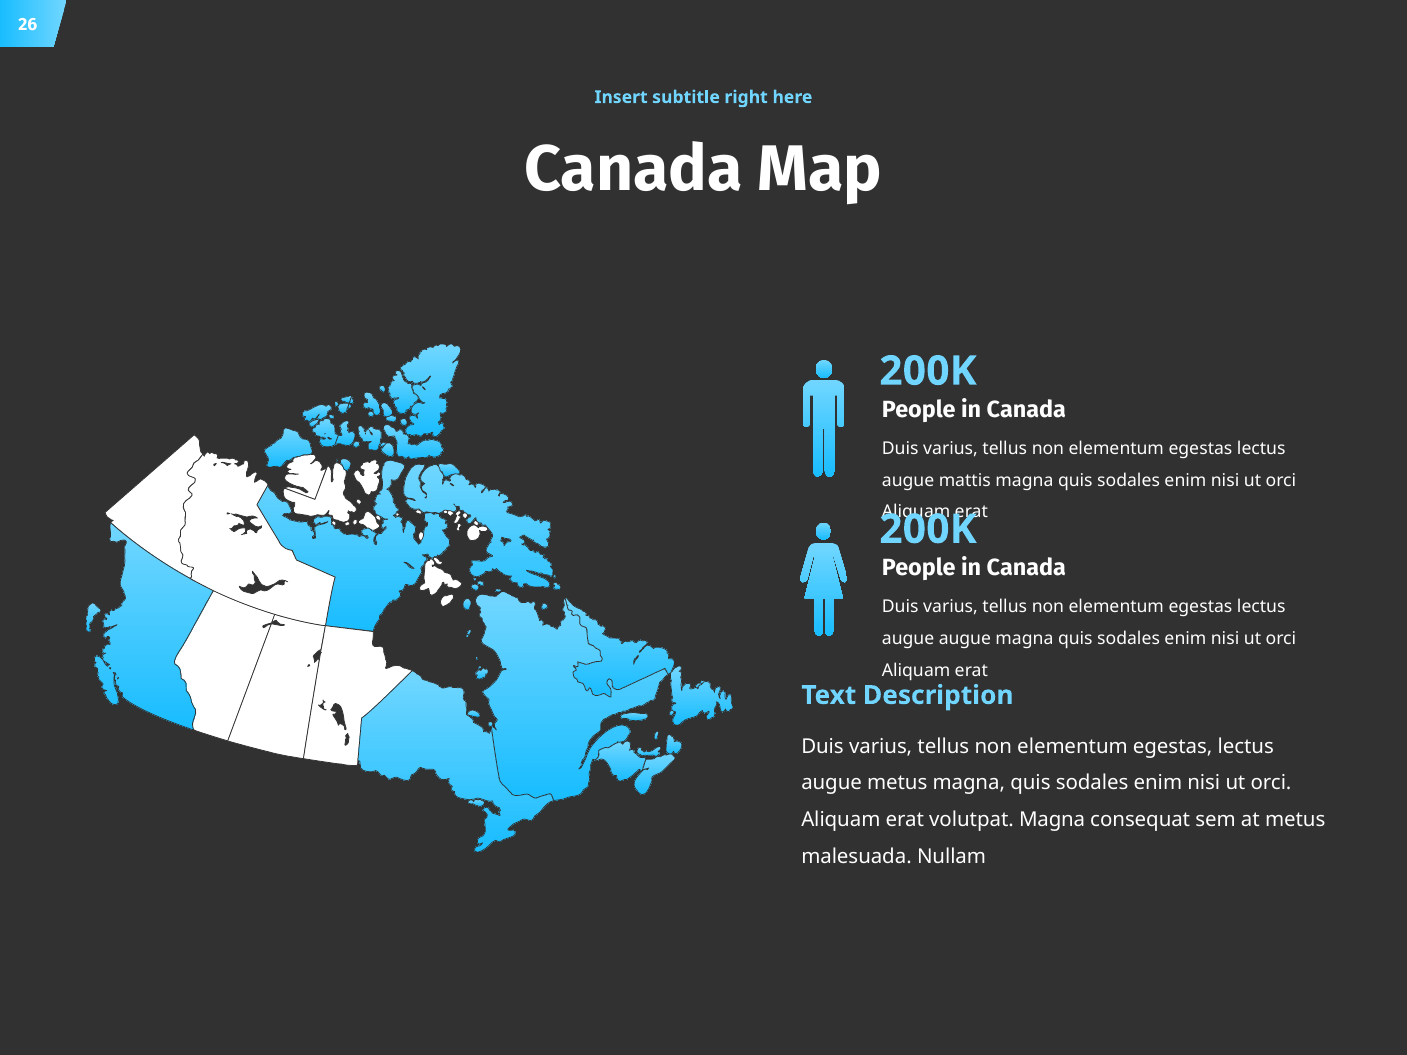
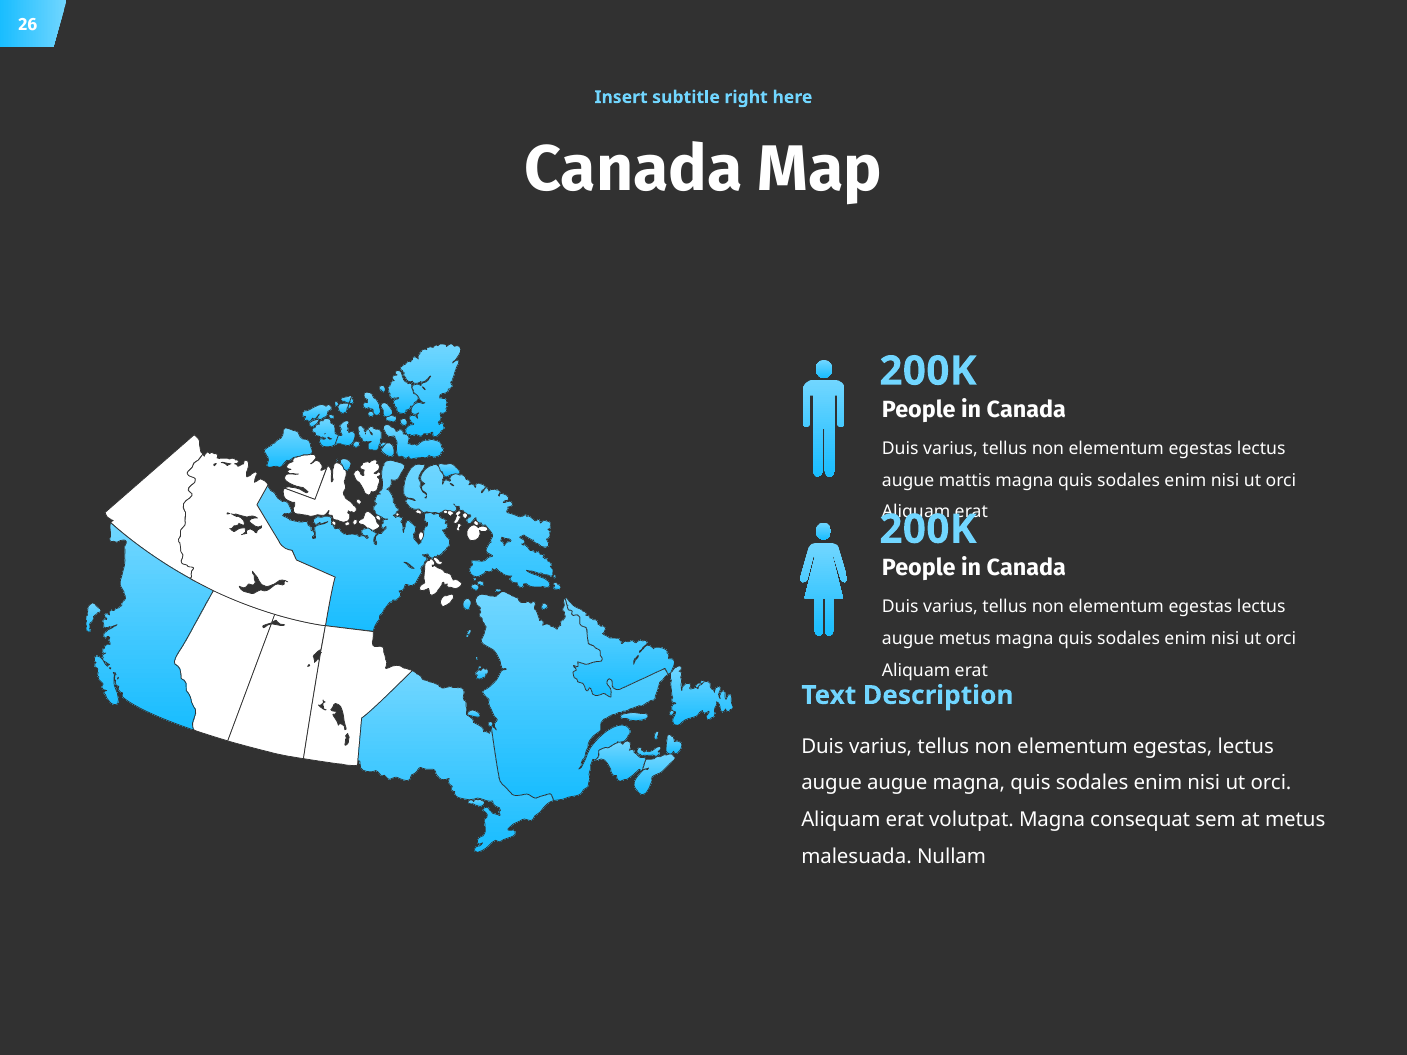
augue augue: augue -> metus (965, 639)
augue metus: metus -> augue (897, 783)
